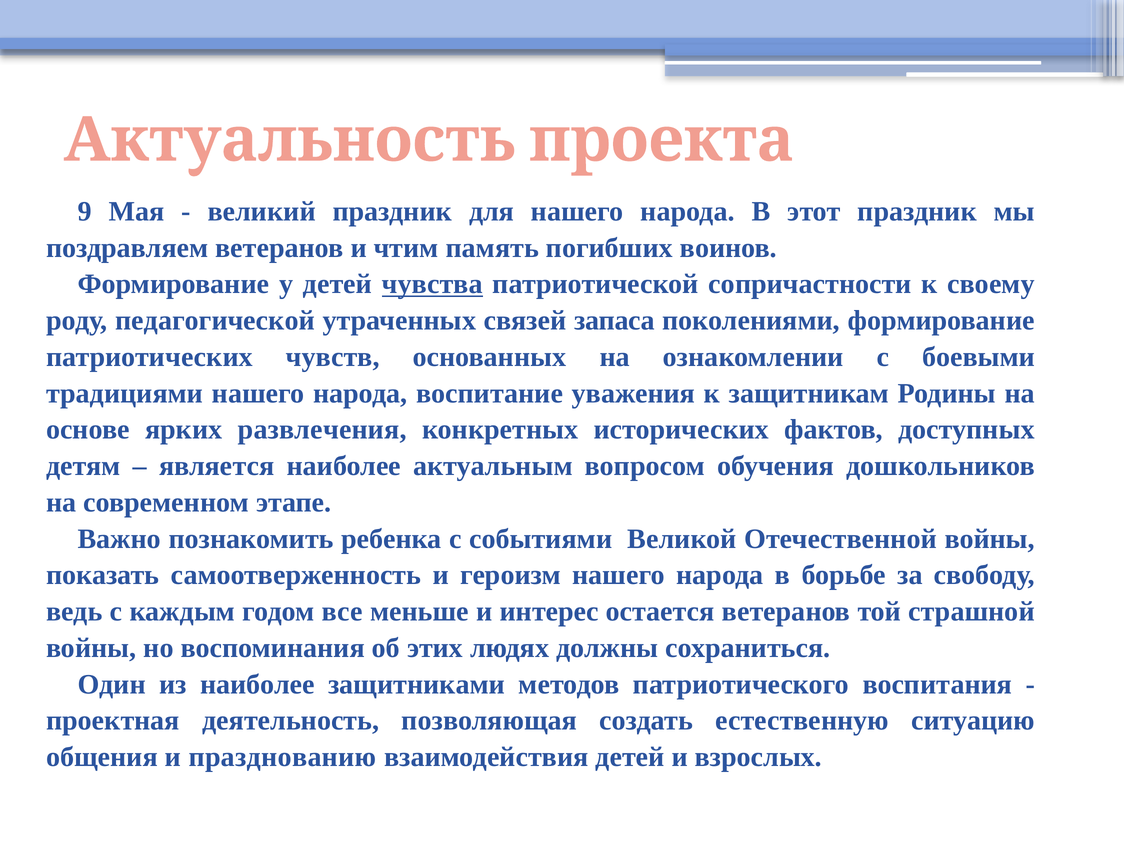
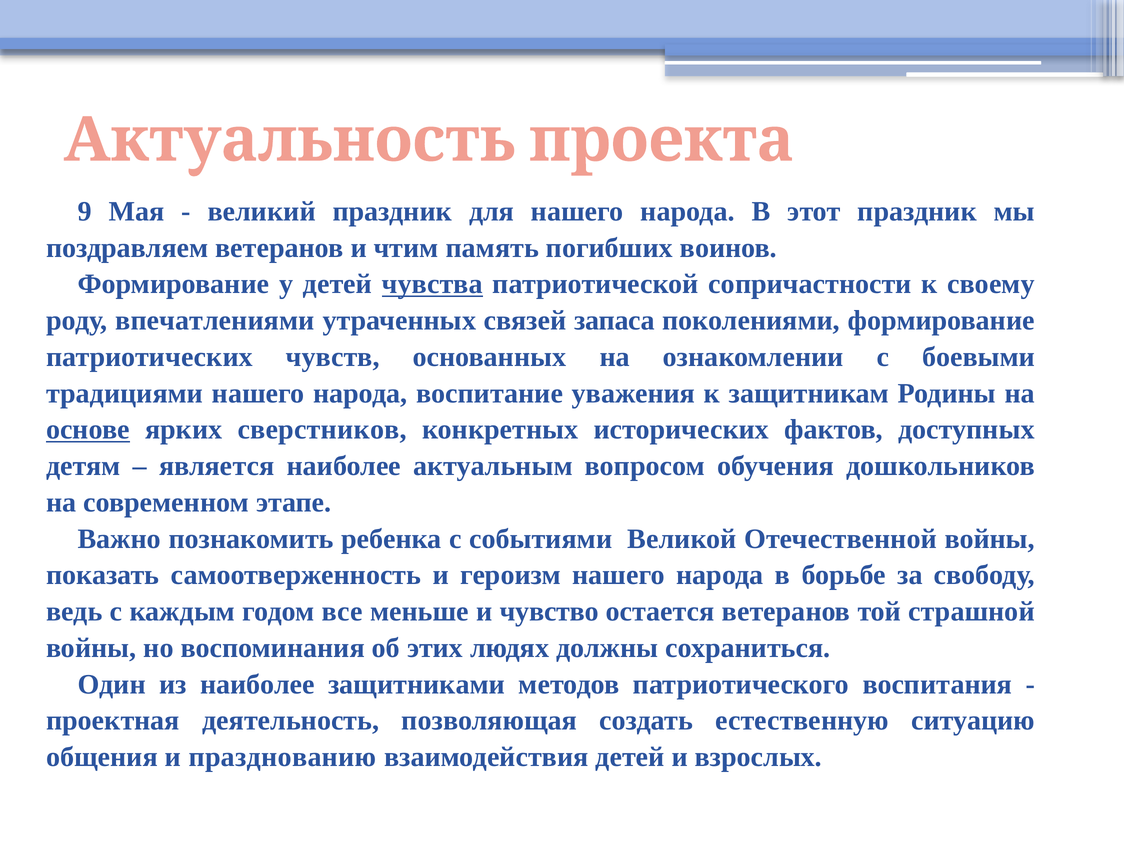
педагогической: педагогической -> впечатлениями (215, 321)
основе underline: none -> present (88, 430)
развлечения: развлечения -> сверстников (322, 430)
интерес: интерес -> чувство (549, 612)
